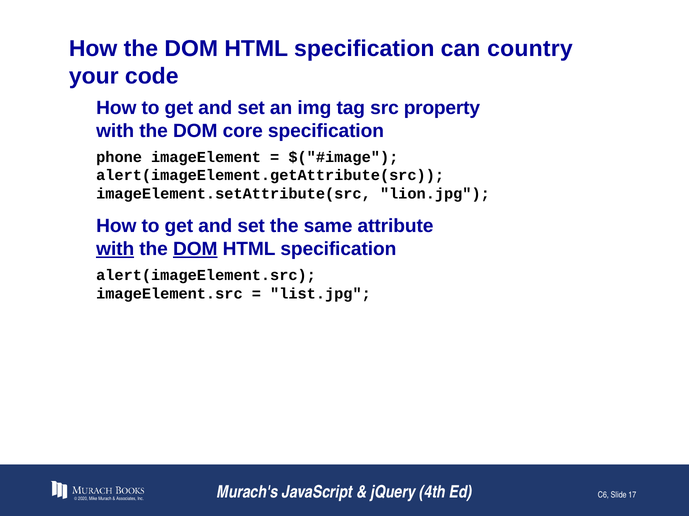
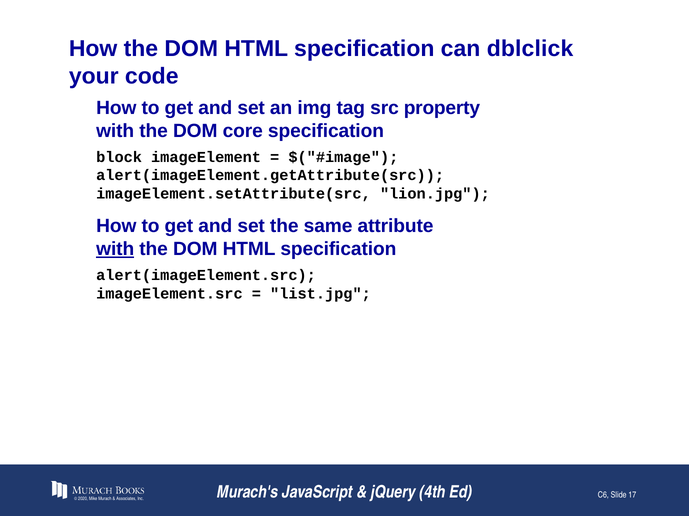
country: country -> dblclick (530, 49)
phone: phone -> block (119, 157)
DOM underline: present -> none (195, 249)
